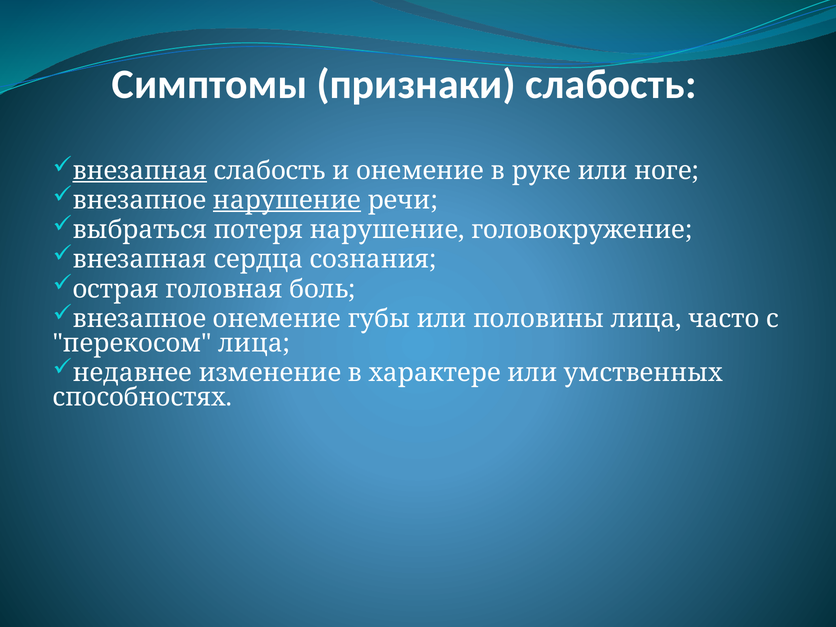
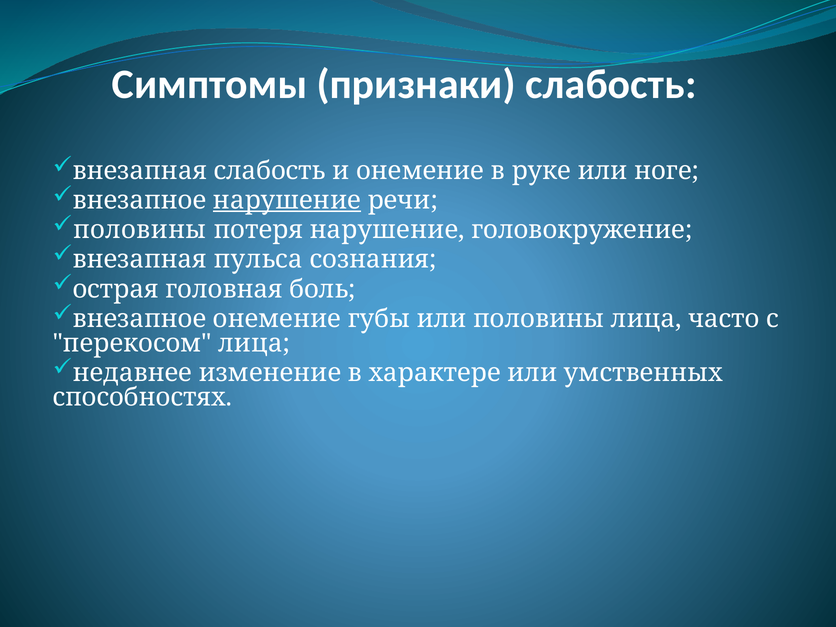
внезапная underline: present -> none (140, 171)
выбраться: выбраться -> половины (140, 230)
сердца: сердца -> пульса (258, 260)
